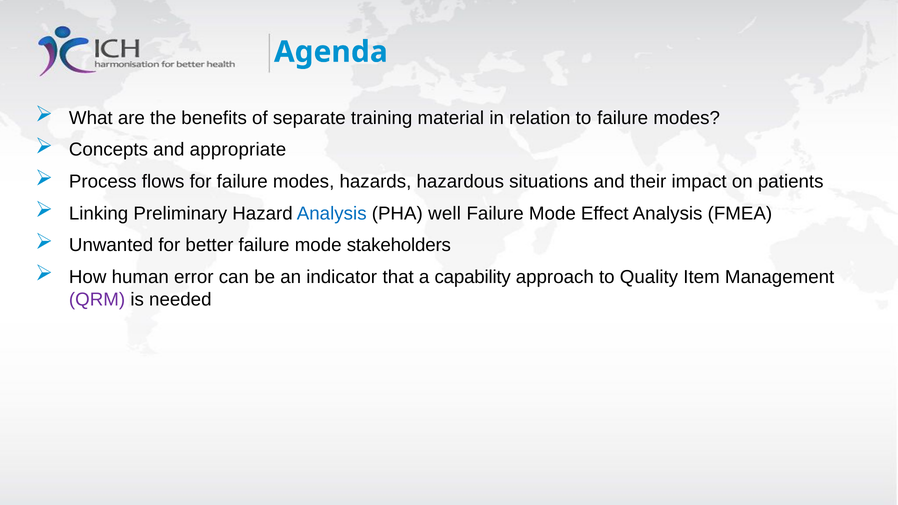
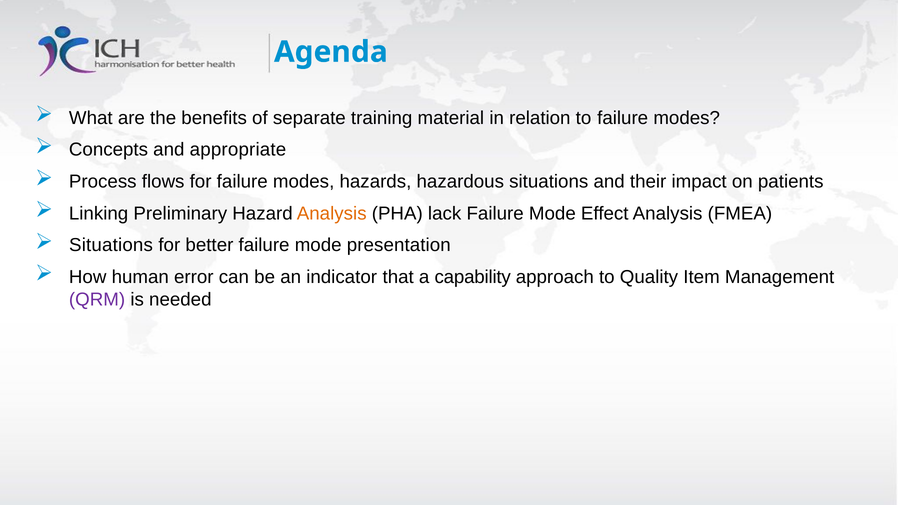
Analysis colour: blue -> orange (332, 213)
well: well -> lack (445, 213)
Unwanted: Unwanted -> Situations (111, 245)
stakeholders: stakeholders -> presentation (399, 245)
